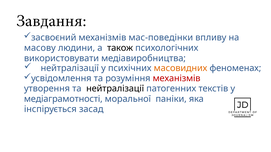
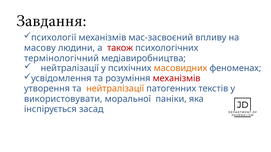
засвоєний: засвоєний -> психології (54, 38)
мас-поведінки: мас-поведінки -> мас-засвоєний (161, 38)
також colour: black -> red (120, 48)
використовувати: використовувати -> термінологічний (61, 58)
нейтралізації colour: black -> orange (115, 89)
медіаграмотності: медіаграмотності -> використовувати (63, 99)
